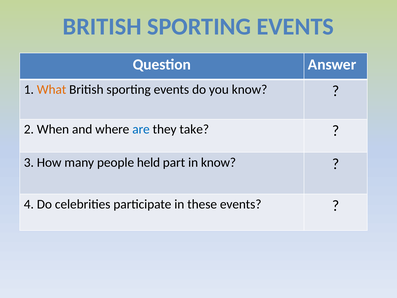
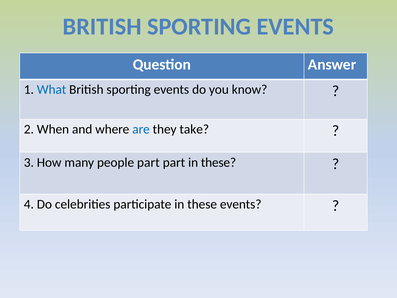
What colour: orange -> blue (52, 90)
people held: held -> part (148, 162)
part in know: know -> these (218, 162)
